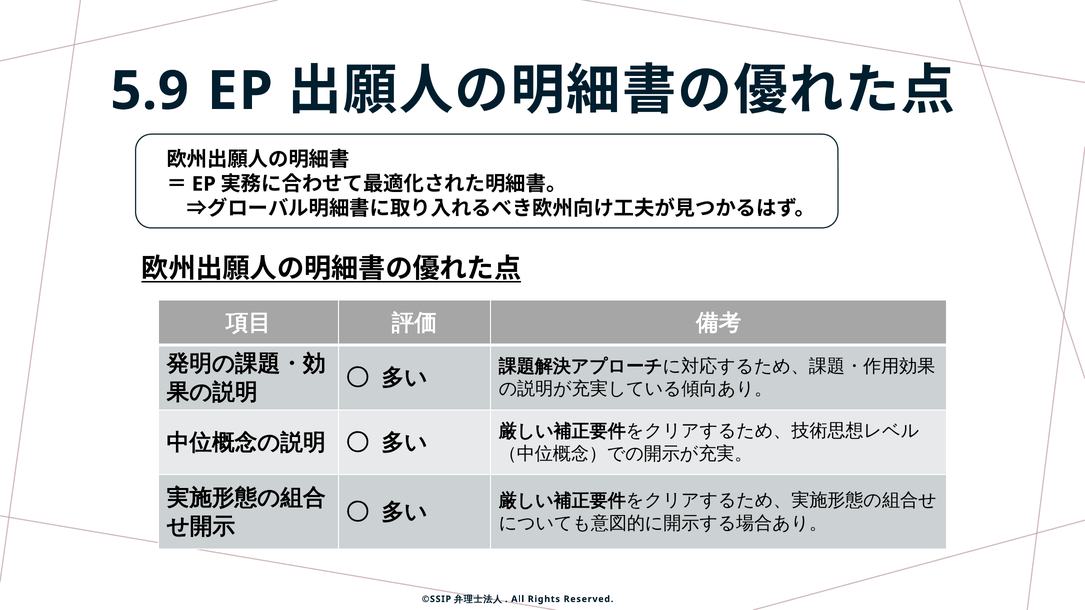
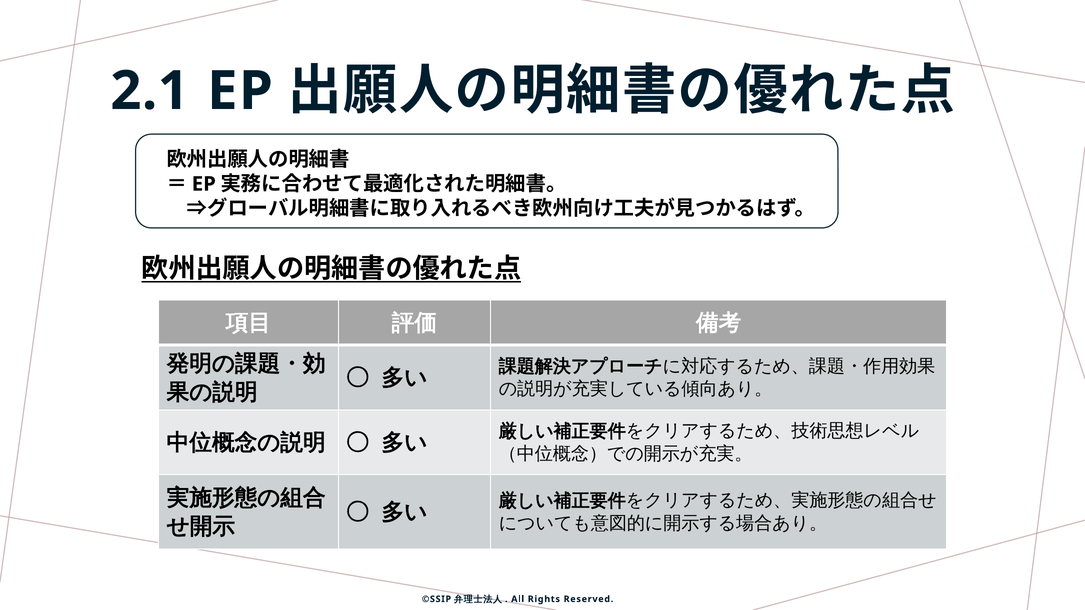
5.9: 5.9 -> 2.1 (150, 91)
